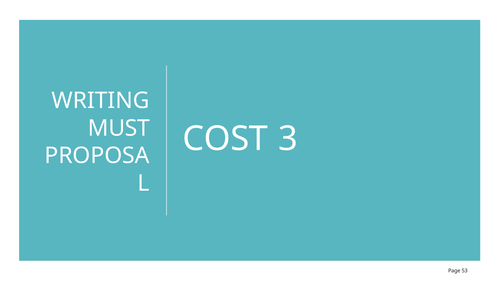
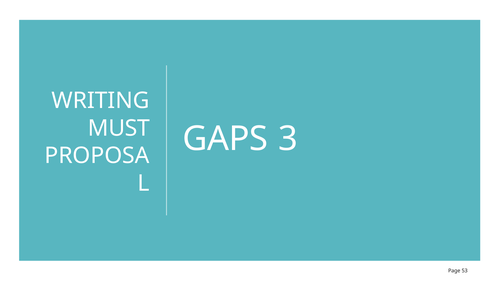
COST: COST -> GAPS (225, 139)
